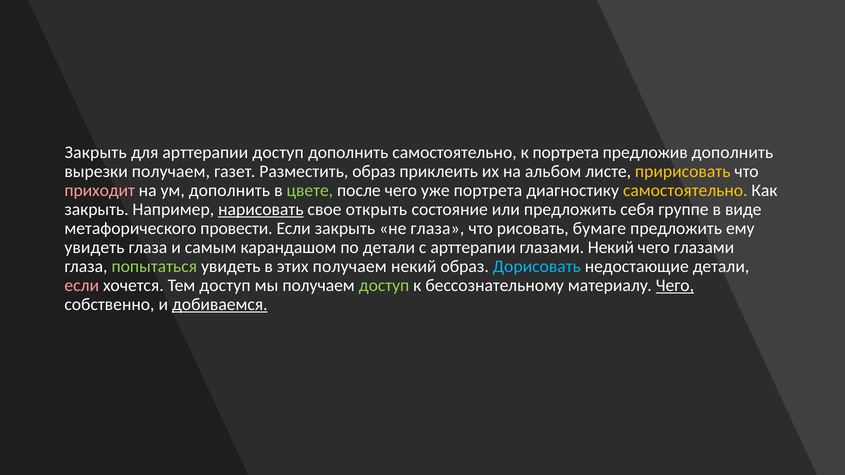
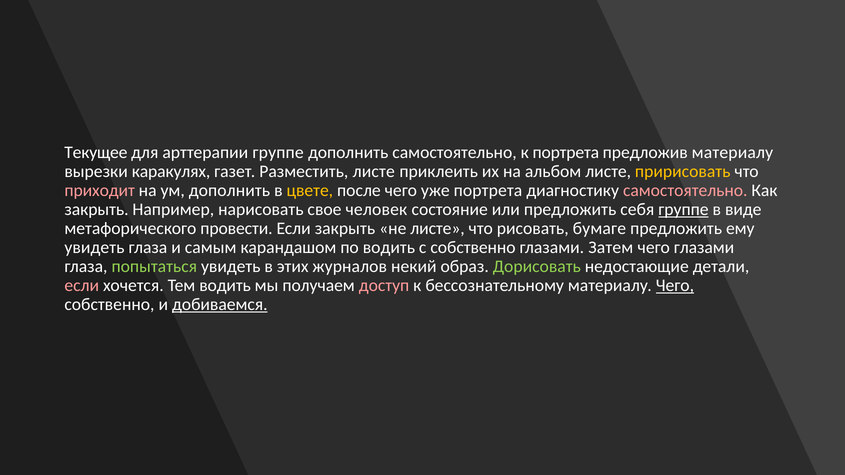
Закрыть: Закрыть -> Текущее (96, 153)
арттерапии доступ: доступ -> группе (278, 153)
предложив дополнить: дополнить -> материалу (732, 153)
вырезки получаем: получаем -> каракулях (171, 172)
Разместить образ: образ -> листе (374, 172)
цвете colour: light green -> yellow (310, 191)
самостоятельно colour: yellow -> pink (685, 191)
нарисовать underline: present -> none (261, 210)
открыть: открыть -> человек (376, 210)
группе underline: none -> present (683, 210)
не глаза: глаза -> листе (438, 229)
по детали: детали -> водить (389, 248)
с арттерапии: арттерапии -> собственно (473, 248)
глазами Некий: Некий -> Затем (611, 248)
этих получаем: получаем -> журналов (350, 267)
Дорисовать colour: light blue -> light green (537, 267)
Тем доступ: доступ -> водить (225, 286)
доступ colour: light green -> pink (384, 286)
